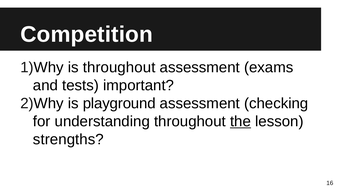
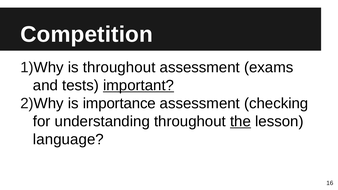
important underline: none -> present (139, 85)
playground: playground -> importance (119, 103)
strengths: strengths -> language (68, 140)
